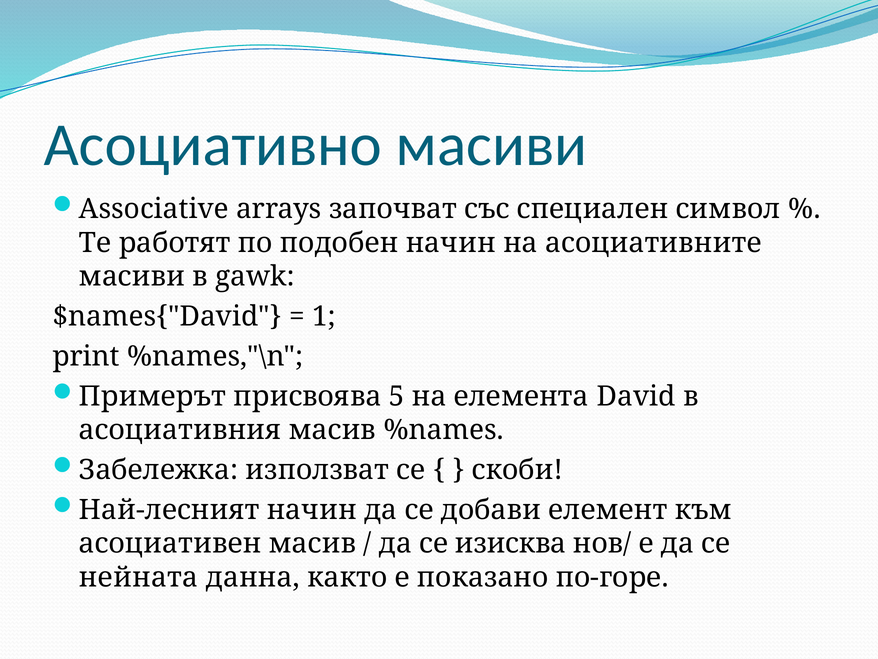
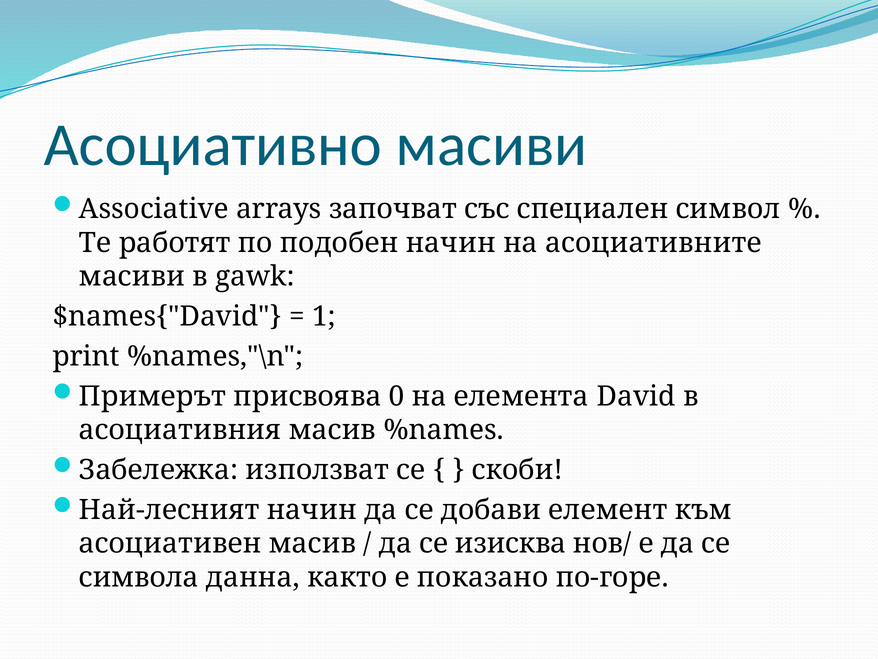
5: 5 -> 0 (397, 396)
нейната: нейната -> символа (139, 577)
